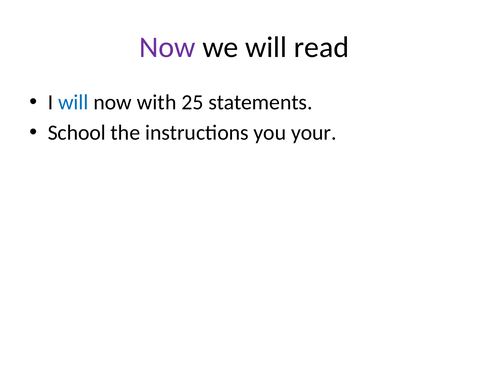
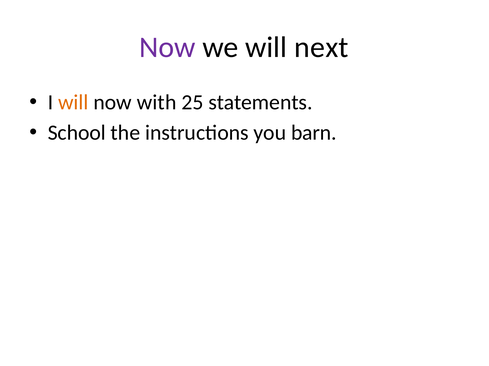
read: read -> next (321, 47)
will colour: blue -> orange (73, 103)
your: your -> barn (314, 133)
